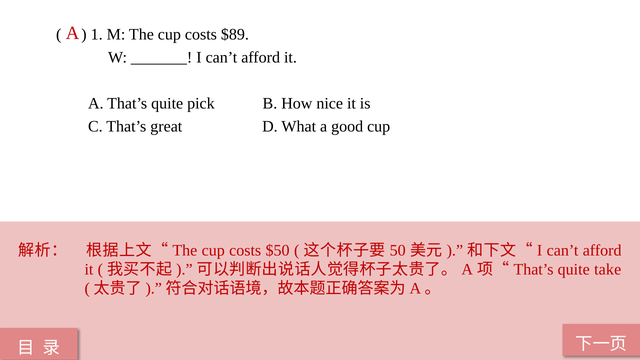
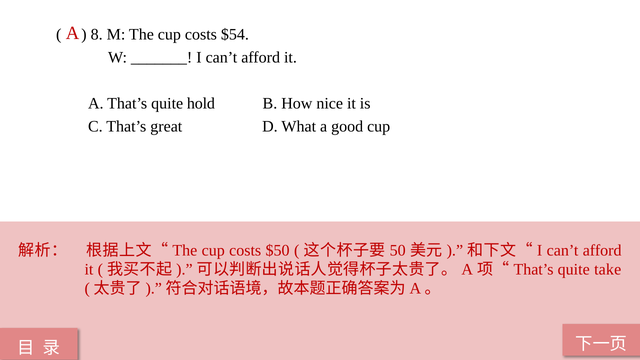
1: 1 -> 8 (97, 34)
$89: $89 -> $54 (235, 34)
pick: pick -> hold (201, 104)
